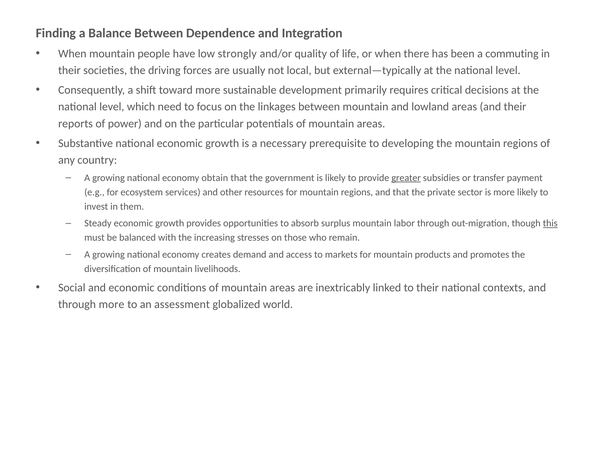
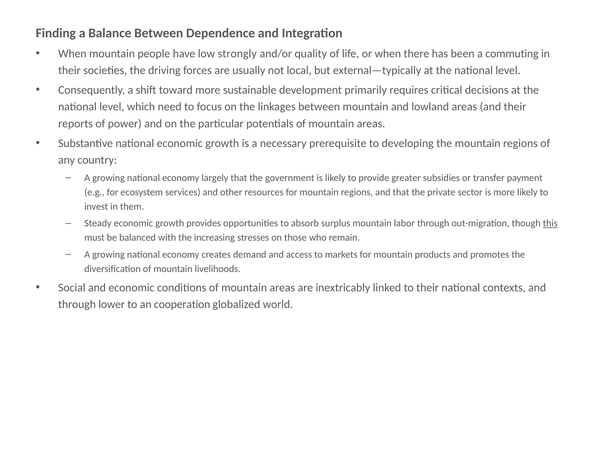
obtain: obtain -> largely (215, 178)
greater underline: present -> none (406, 178)
through more: more -> lower (112, 304)
assessment: assessment -> cooperation (182, 304)
